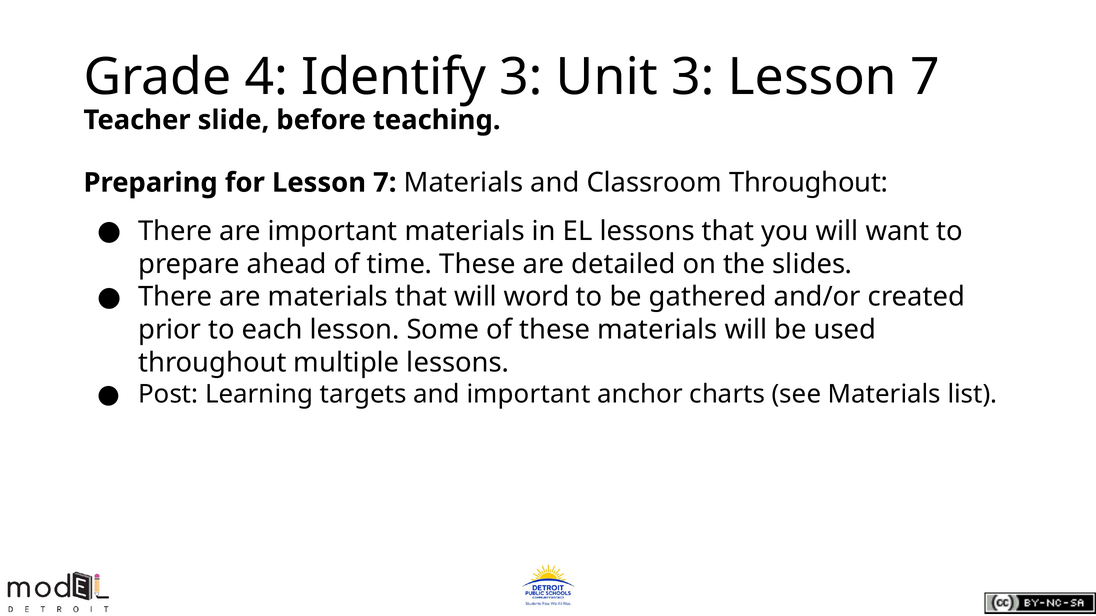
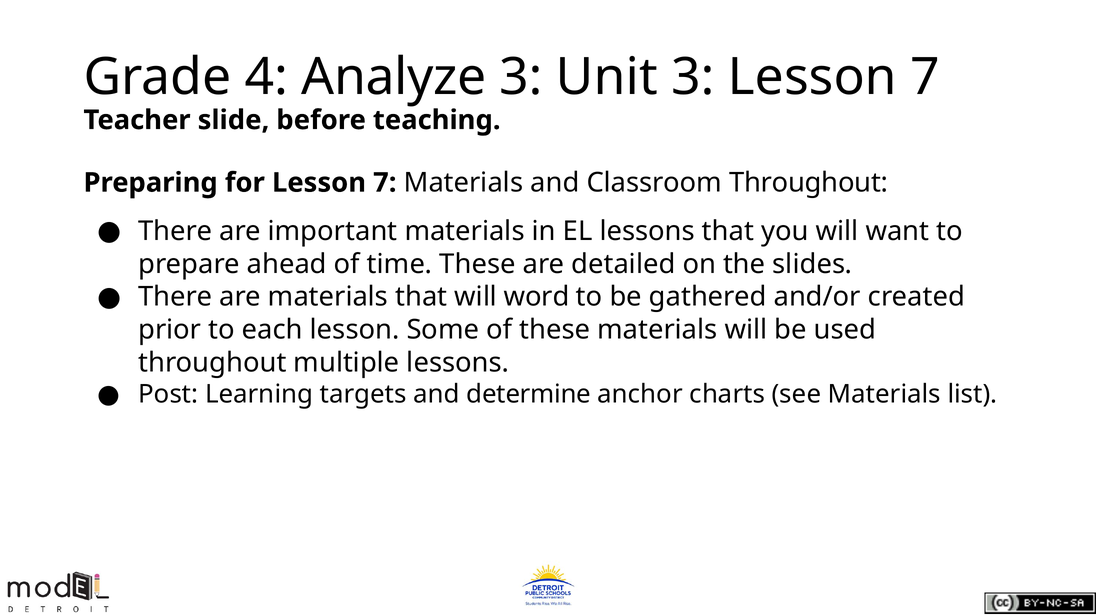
Identify: Identify -> Analyze (394, 77)
and important: important -> determine (529, 395)
